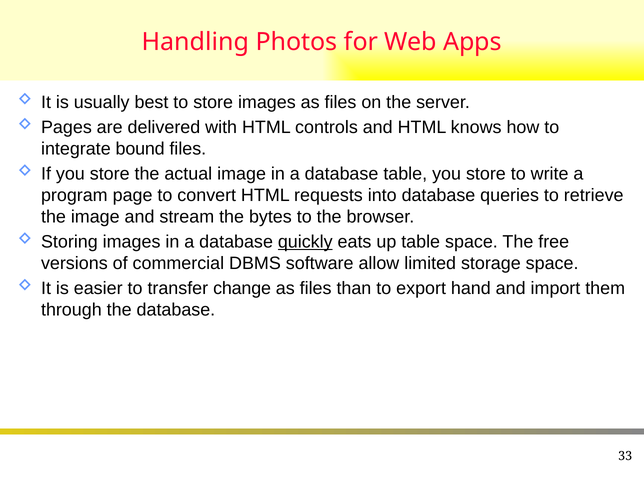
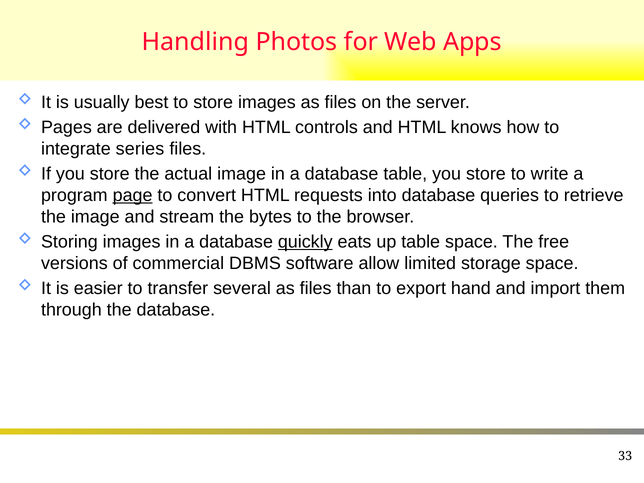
bound: bound -> series (140, 149)
page underline: none -> present (133, 195)
change: change -> several (242, 288)
